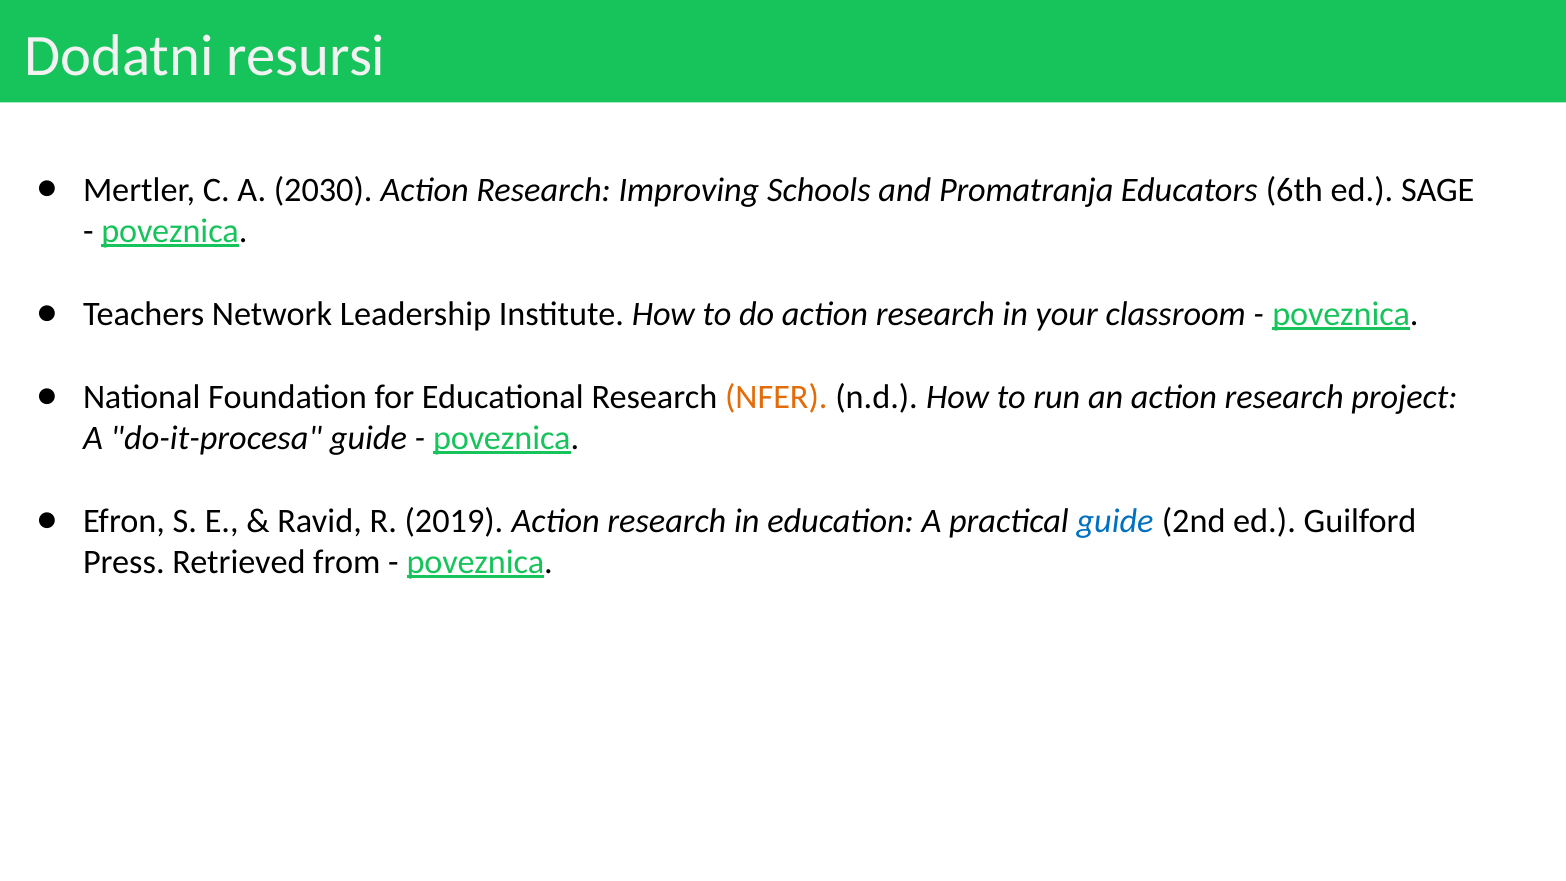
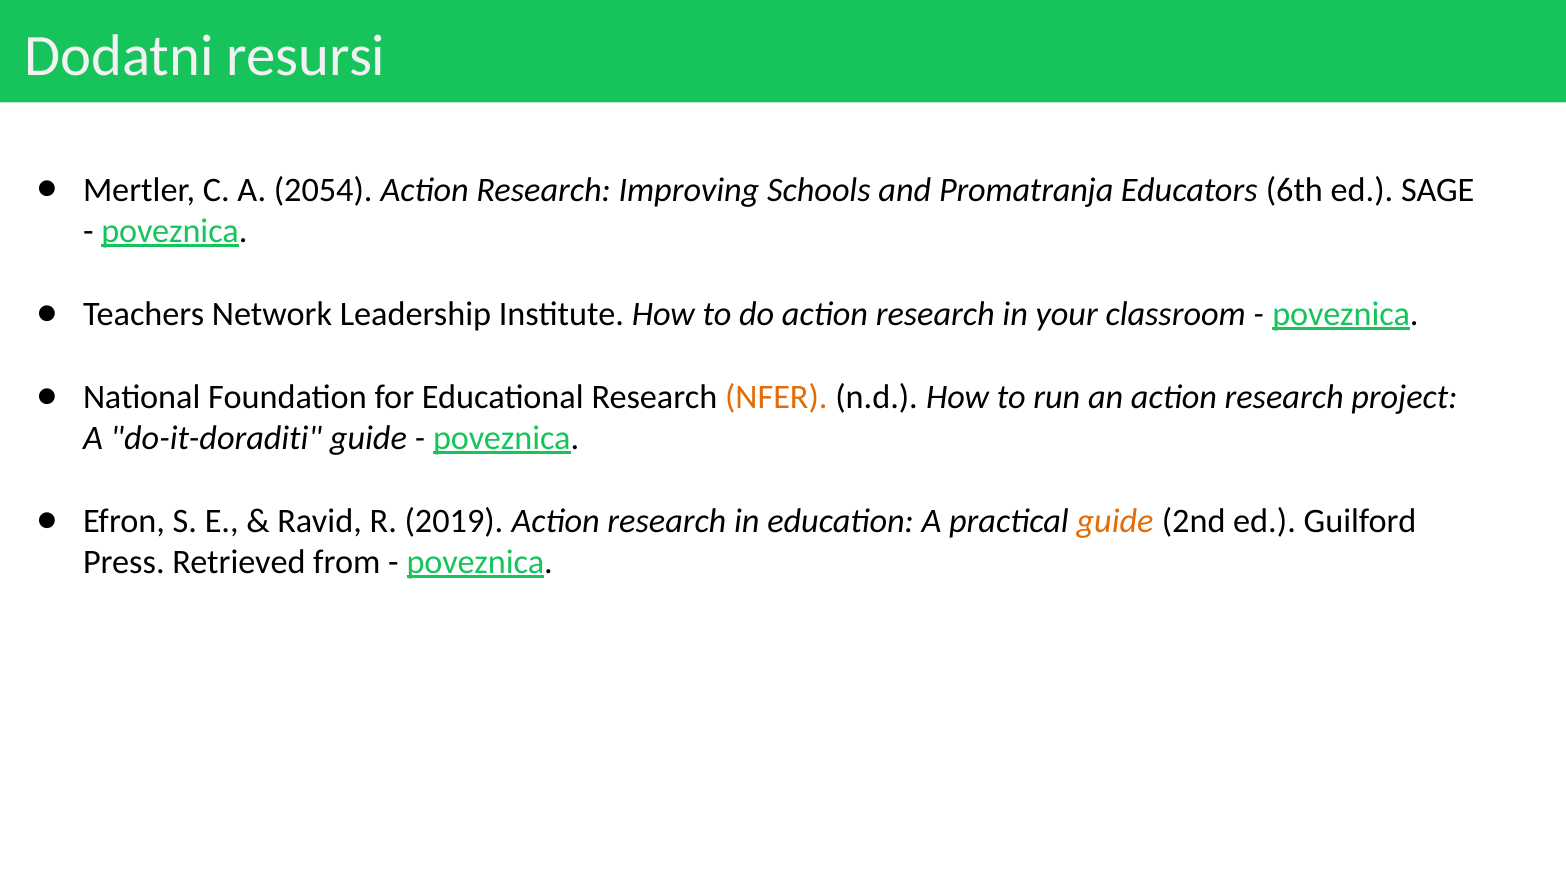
2030: 2030 -> 2054 (323, 190)
do-it-procesa: do-it-procesa -> do-it-doraditi (216, 438)
guide colour: blue -> orange (1115, 521)
